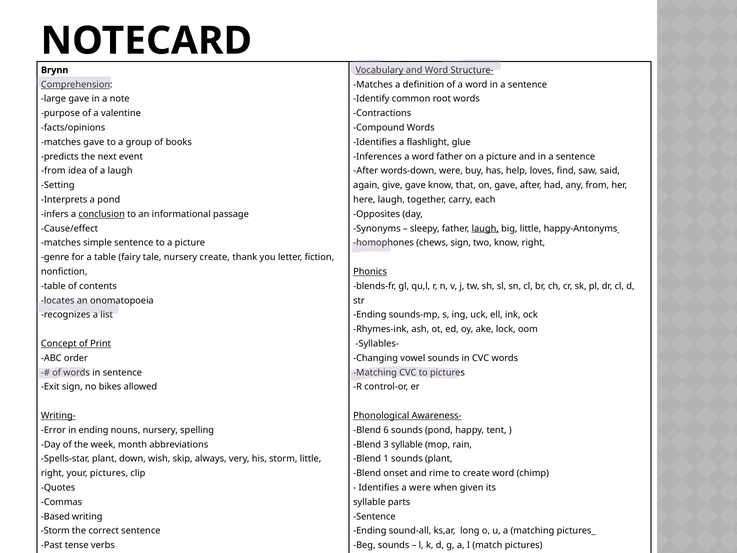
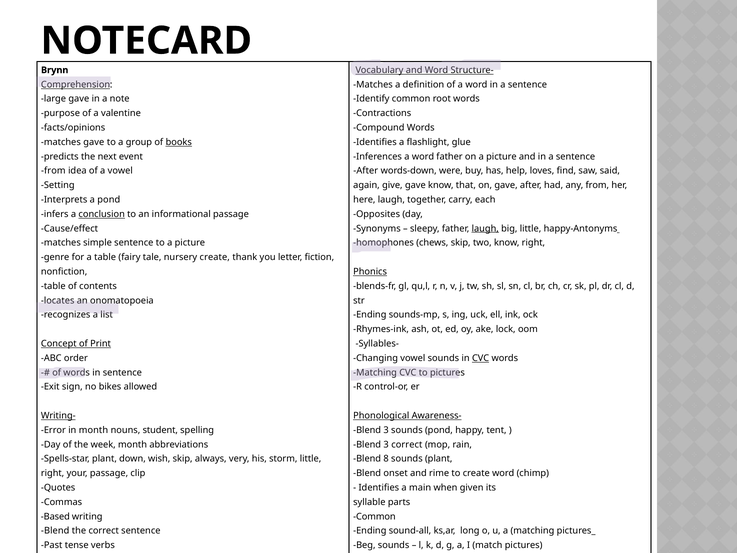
books underline: none -> present (179, 142)
a laugh: laugh -> vowel (120, 171)
chews sign: sign -> skip (461, 243)
CVC underline: none -> present (481, 358)
in ending: ending -> month (93, 430)
nouns nursery: nursery -> student (160, 430)
6: 6 -> 3 (386, 430)
3 syllable: syllable -> correct (407, 444)
1: 1 -> 8 (386, 459)
your pictures: pictures -> passage (109, 473)
a were: were -> main (420, 487)
Sentence: Sentence -> Common (374, 516)
Storm: Storm -> Blend (55, 531)
